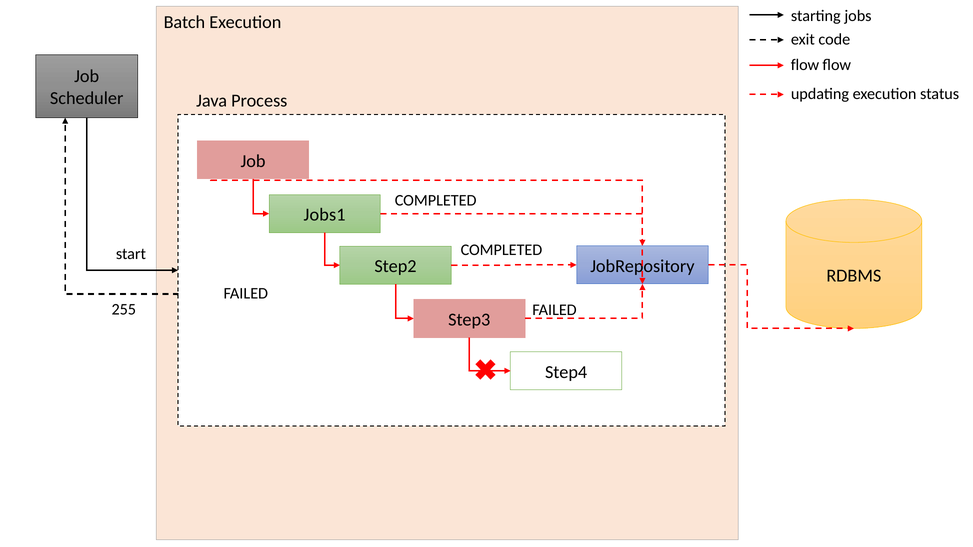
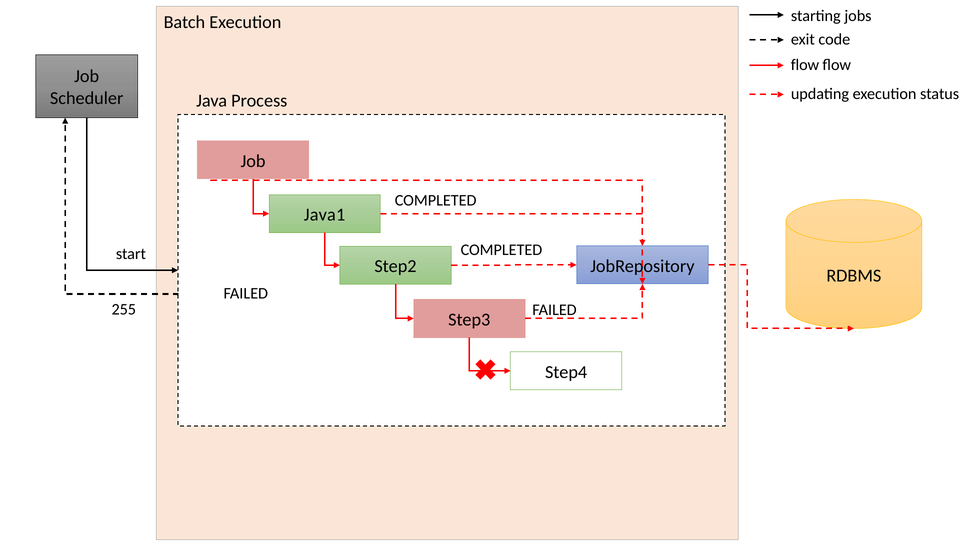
Jobs1: Jobs1 -> Java1 (325, 215)
